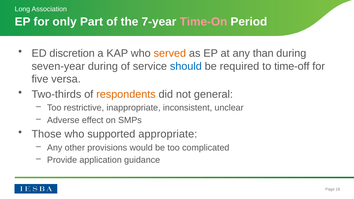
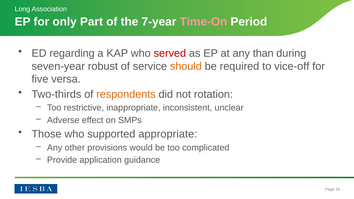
discretion: discretion -> regarding (72, 53)
served colour: orange -> red (170, 53)
seven-year during: during -> robust (103, 66)
should colour: blue -> orange (186, 66)
time-off: time-off -> vice-off (292, 66)
general: general -> rotation (213, 94)
